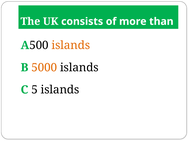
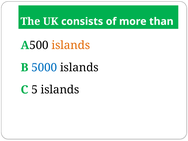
5000 colour: orange -> blue (44, 68)
